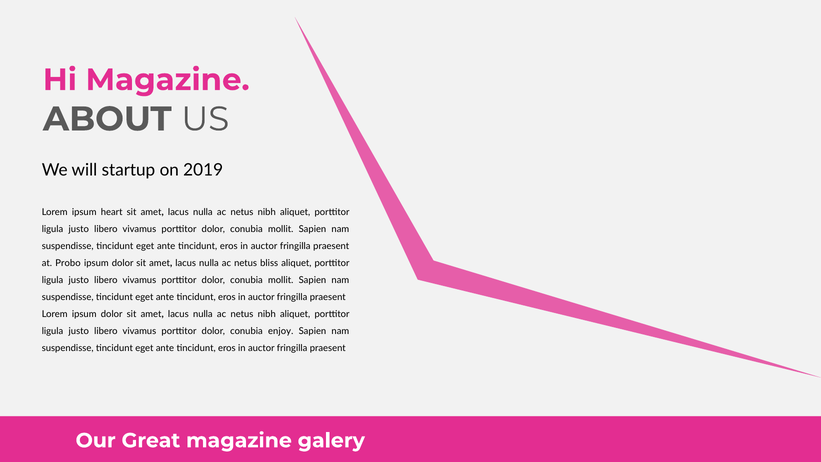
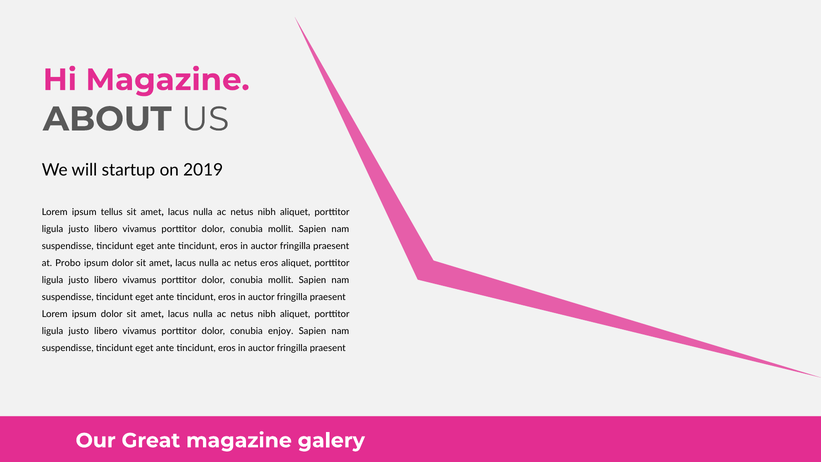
heart: heart -> tellus (112, 212)
netus bliss: bliss -> eros (269, 263)
